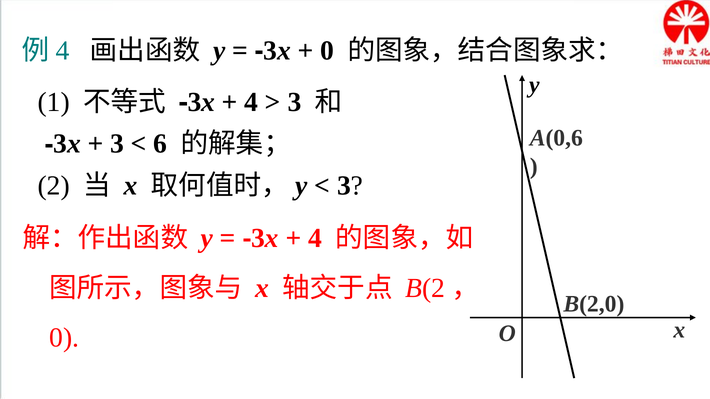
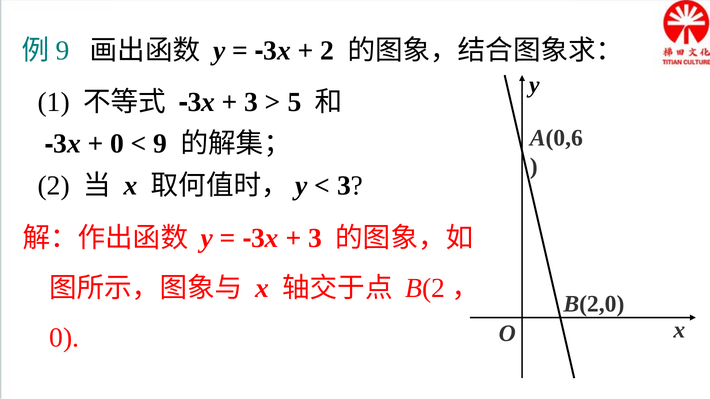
4: 4 -> 9 (63, 51)
0: 0 -> 2 (327, 51)
4: 4 -> 3 (251, 102)
3: 3 -> 5 (294, 102)
3: 3 -> 0 (117, 144)
6: 6 -> 9 (160, 144)
4: 4 -> 3 (315, 238)
